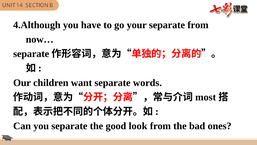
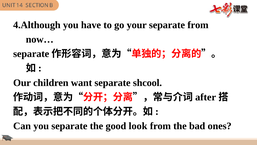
words: words -> shcool (147, 82)
most: most -> after (206, 97)
